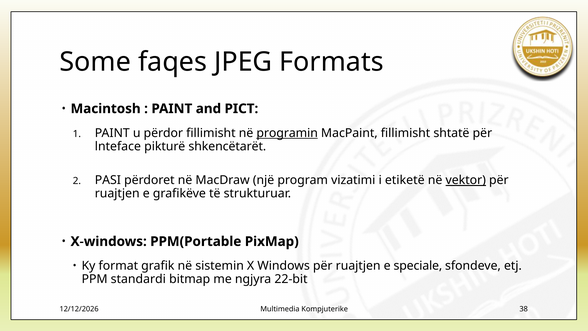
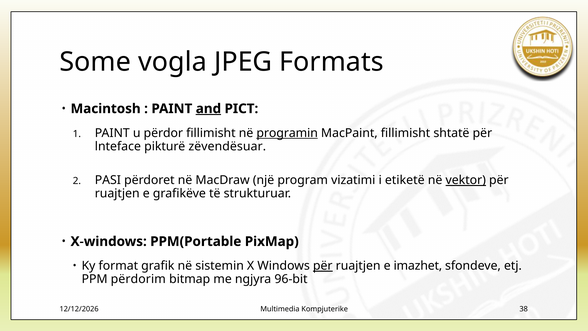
faqes: faqes -> vogla (172, 62)
and underline: none -> present (208, 109)
shkencëtarët: shkencëtarët -> zëvendësuar (227, 146)
për underline: none -> present (323, 266)
speciale: speciale -> imazhet (418, 266)
standardi: standardi -> përdorim (138, 279)
22-bit: 22-bit -> 96-bit (291, 279)
